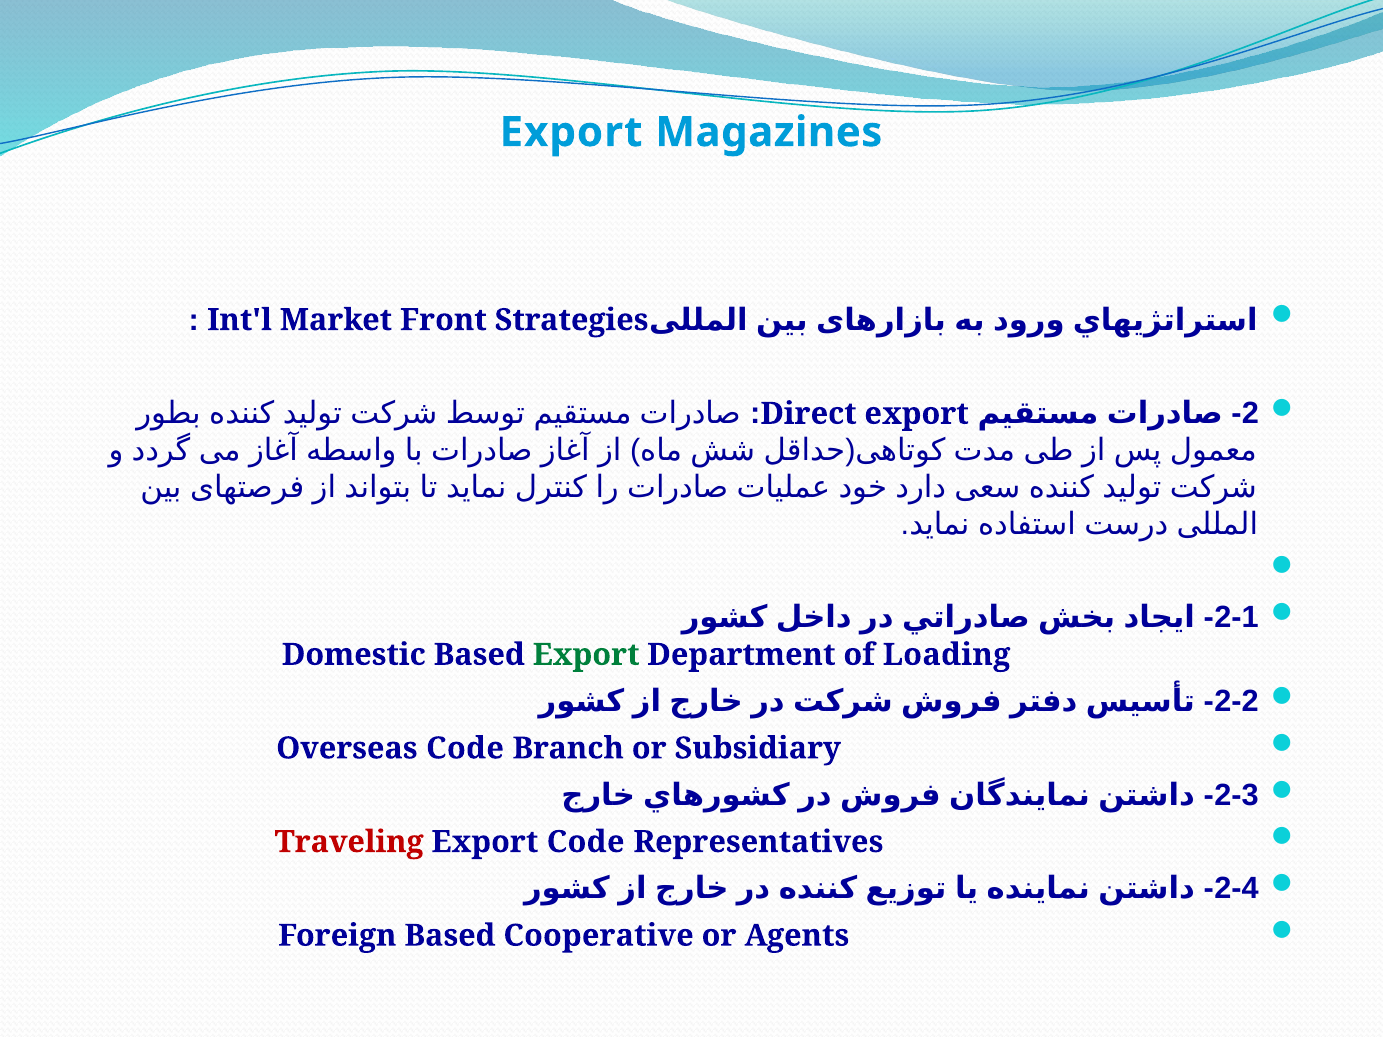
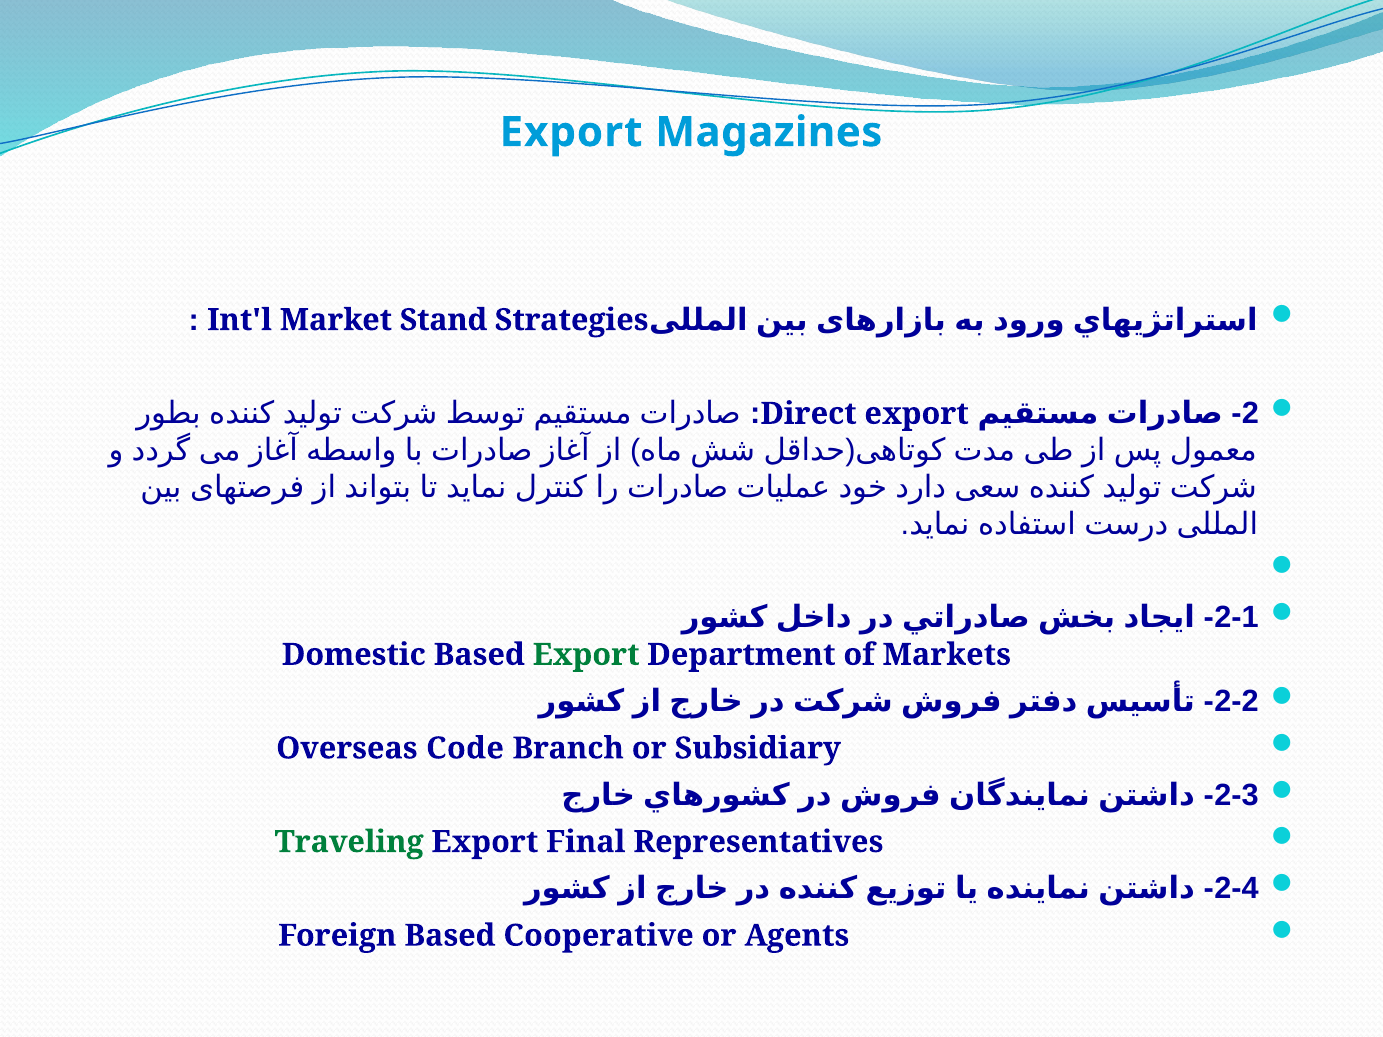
Front: Front -> Stand (444, 320)
Loading: Loading -> Markets (947, 655)
Traveling colour: red -> green (349, 842)
Export Code: Code -> Final (586, 842)
